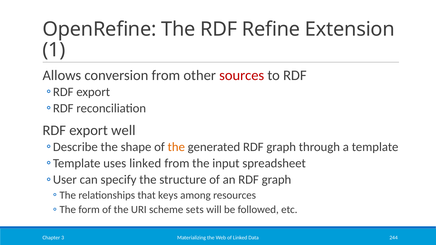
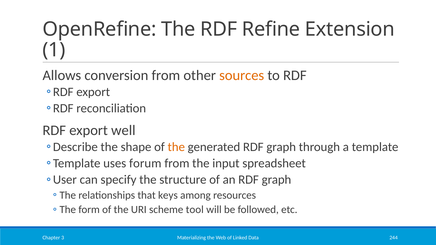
sources colour: red -> orange (242, 75)
uses linked: linked -> forum (145, 163)
sets: sets -> tool (195, 210)
